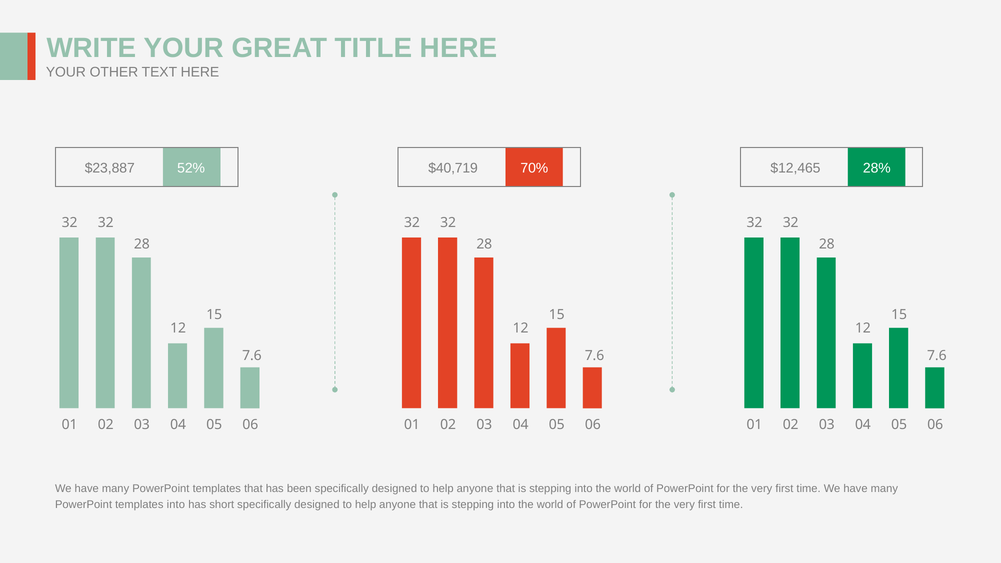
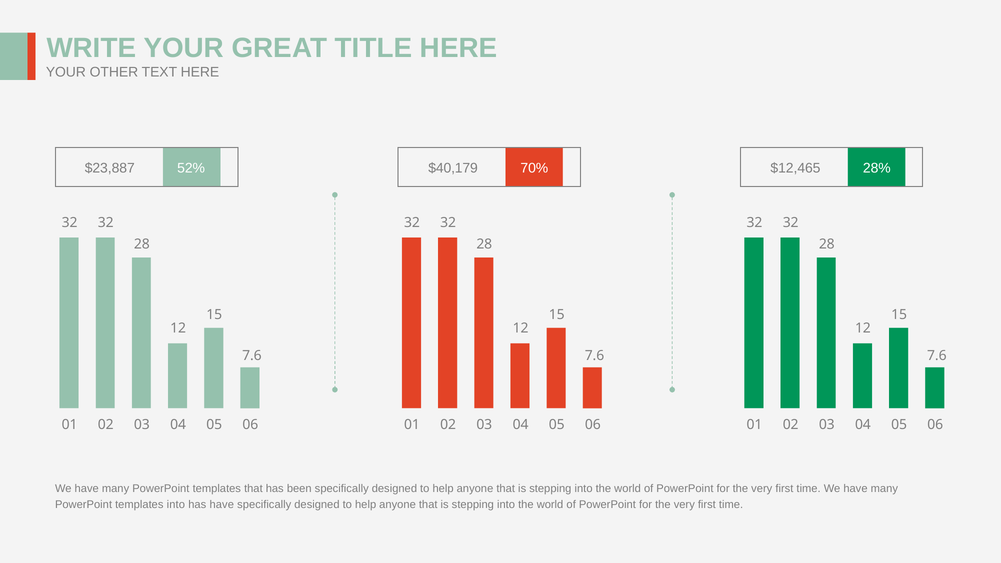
$40,719: $40,719 -> $40,179 (453, 168)
has short: short -> have (222, 504)
